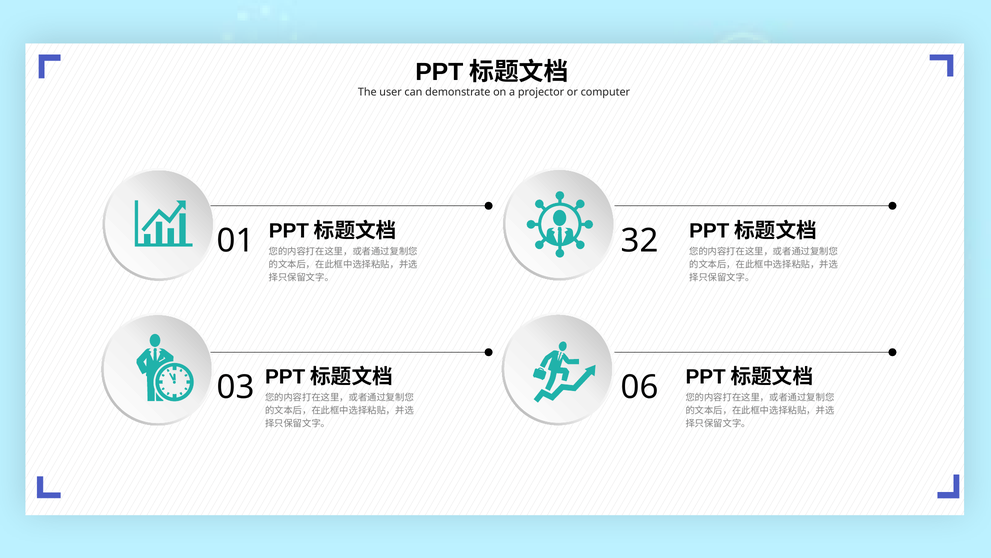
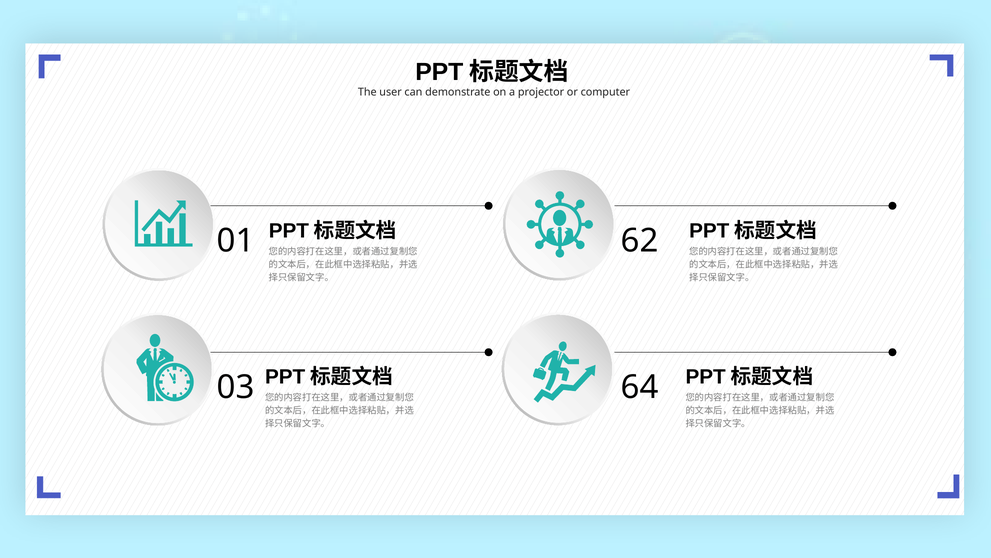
32: 32 -> 62 (640, 241)
06: 06 -> 64 (640, 387)
